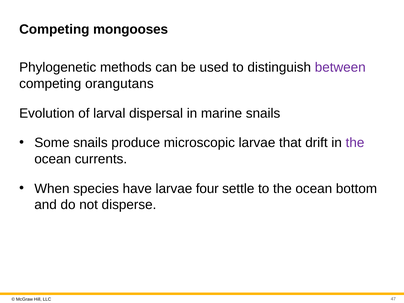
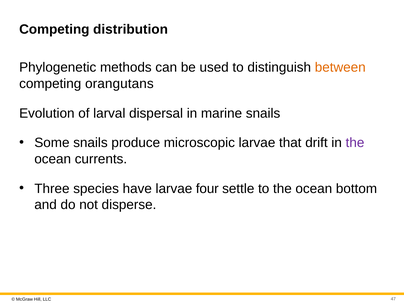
mongooses: mongooses -> distribution (131, 29)
between colour: purple -> orange (340, 67)
When: When -> Three (52, 189)
